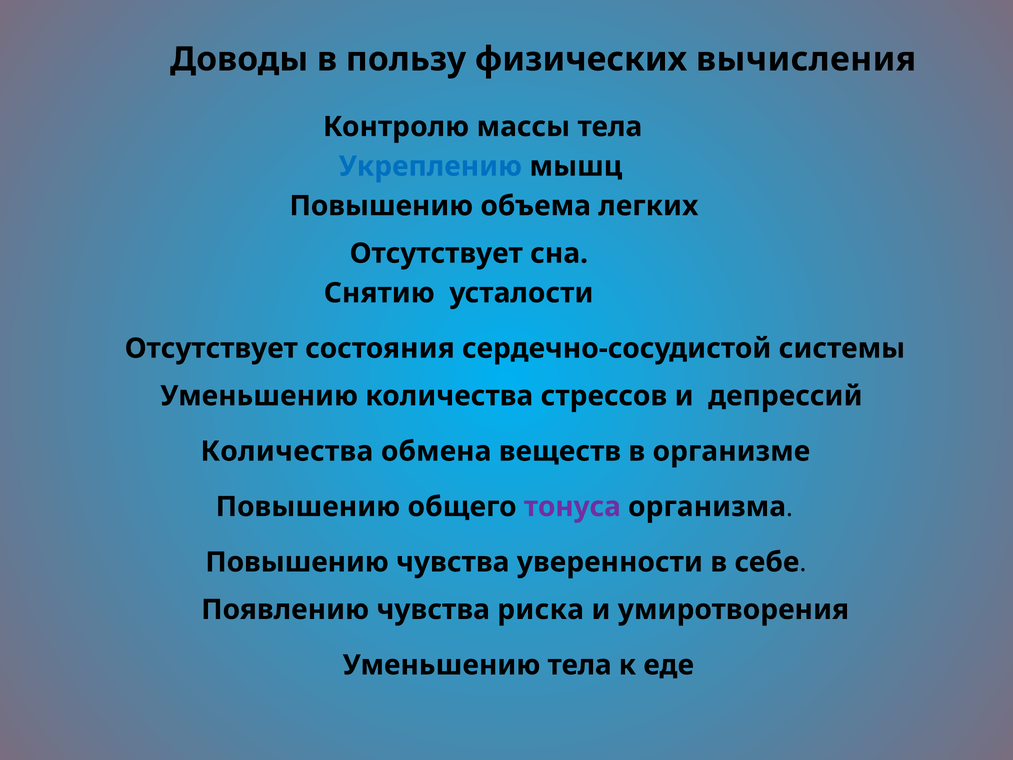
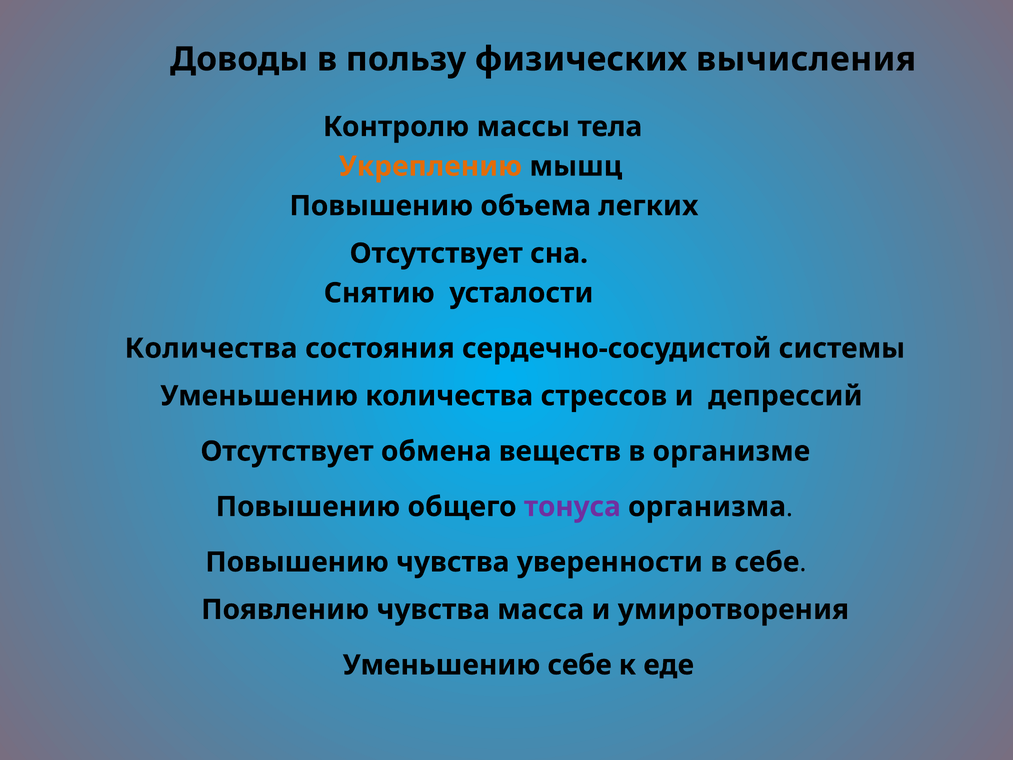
Укреплению colour: blue -> orange (430, 166)
Отсутствует: Отсутствует -> Количества (211, 348)
Количества: Количества -> Отсутствует (287, 451)
риска: риска -> масса (541, 609)
Уменьшению тела: тела -> себе (580, 665)
